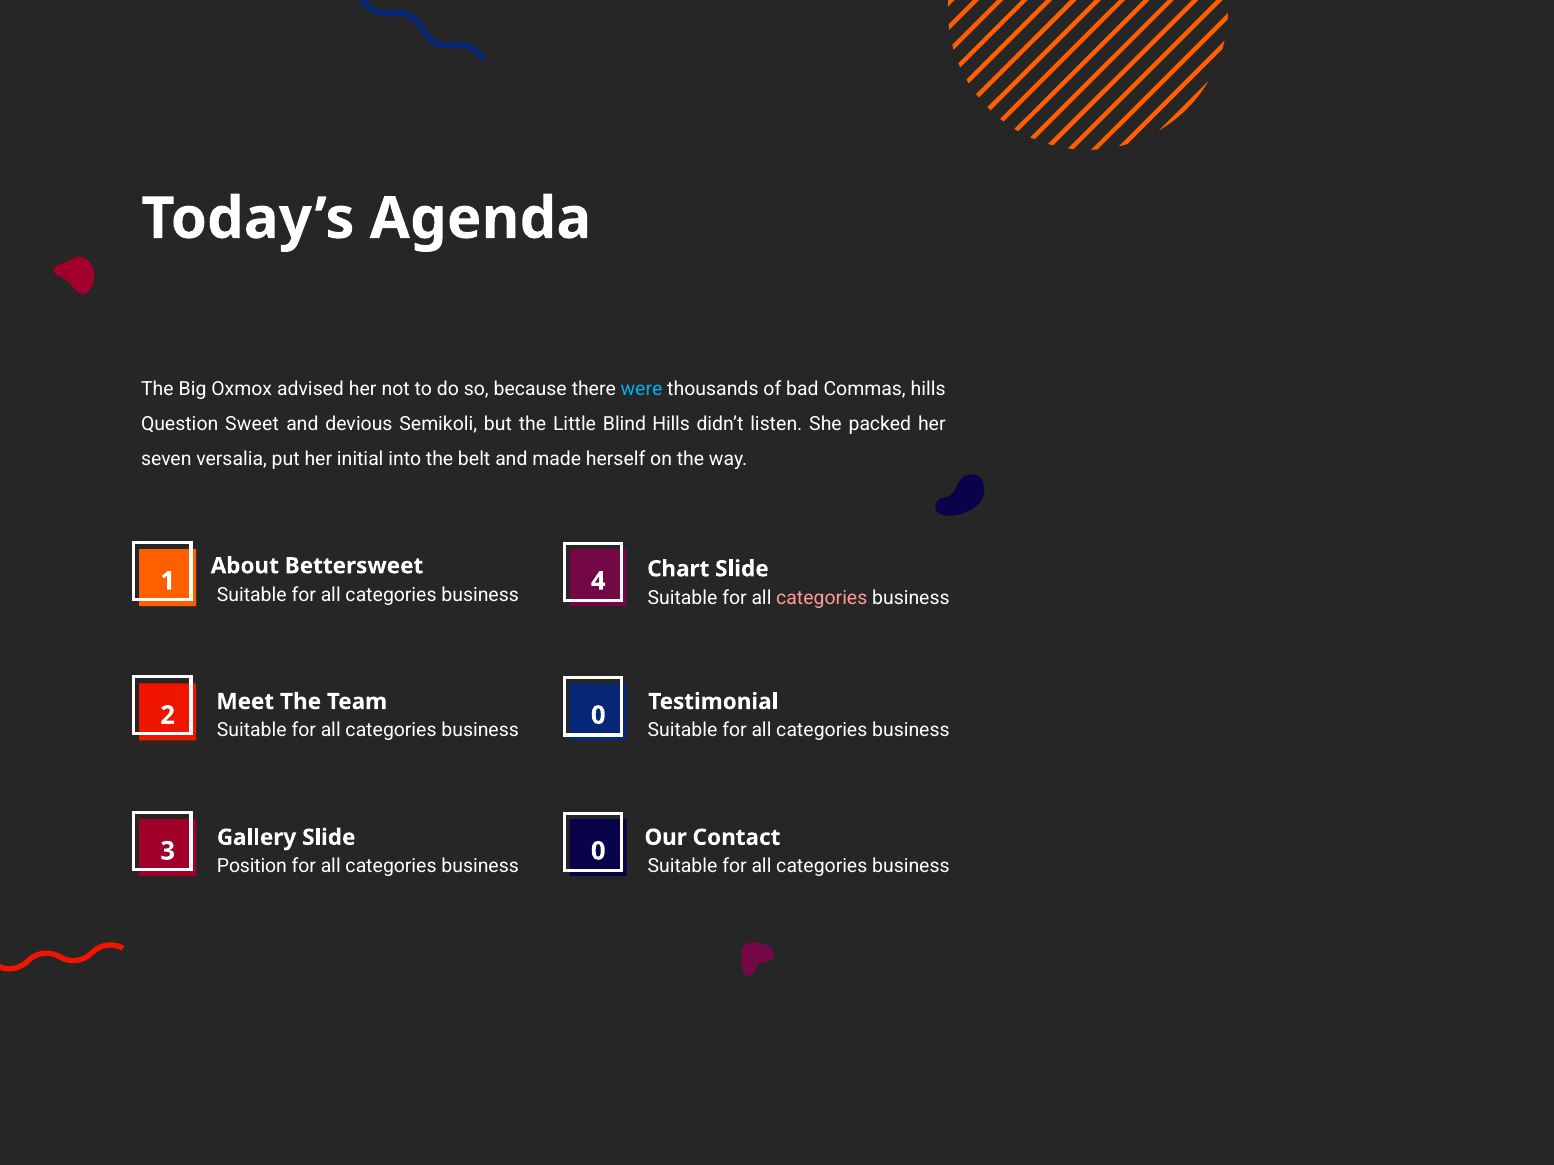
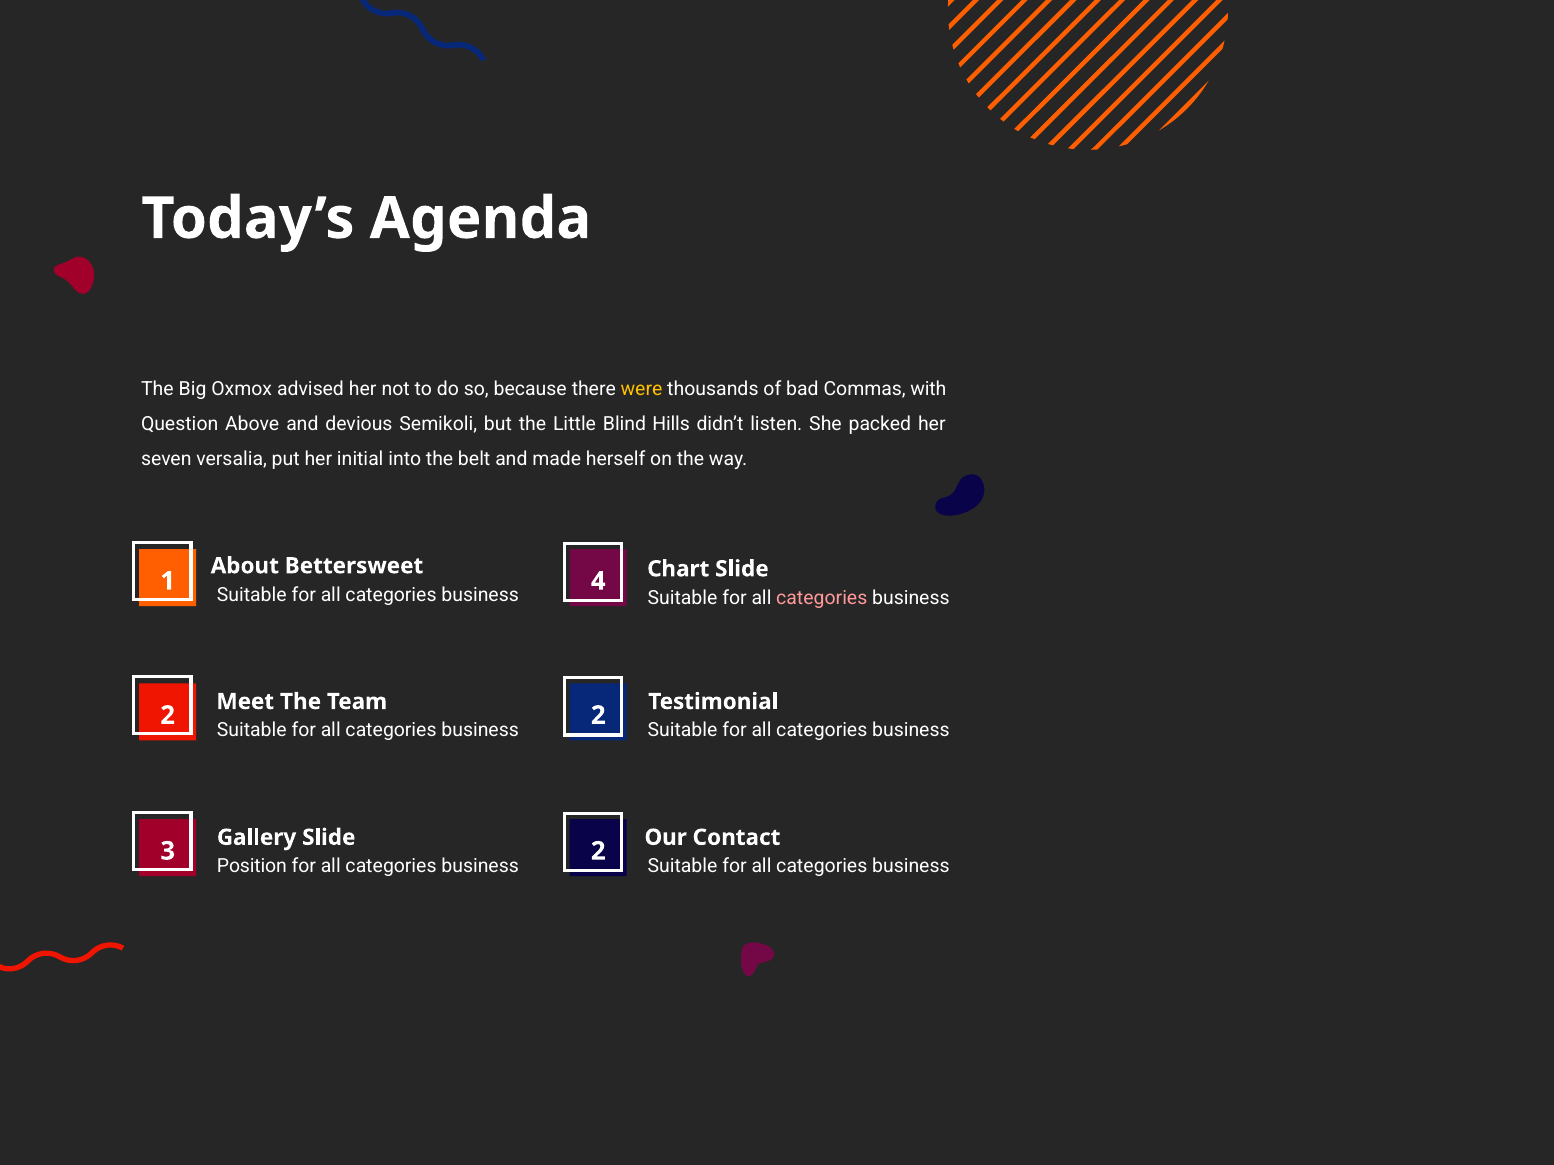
were colour: light blue -> yellow (642, 390)
Commas hills: hills -> with (928, 390)
Sweet: Sweet -> Above (252, 425)
2 0: 0 -> 2 (598, 716)
3 0: 0 -> 2 (598, 851)
